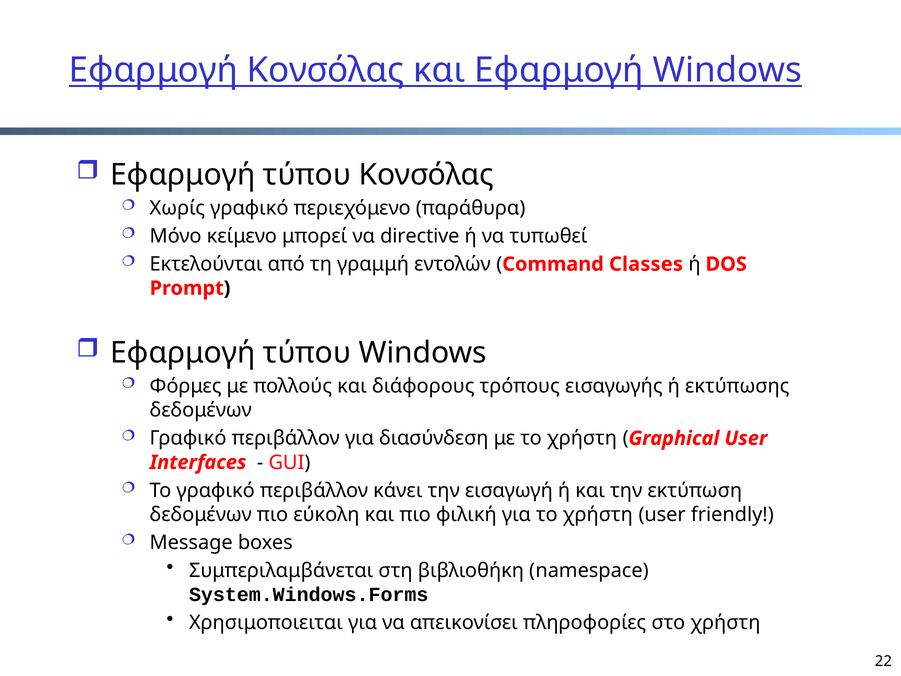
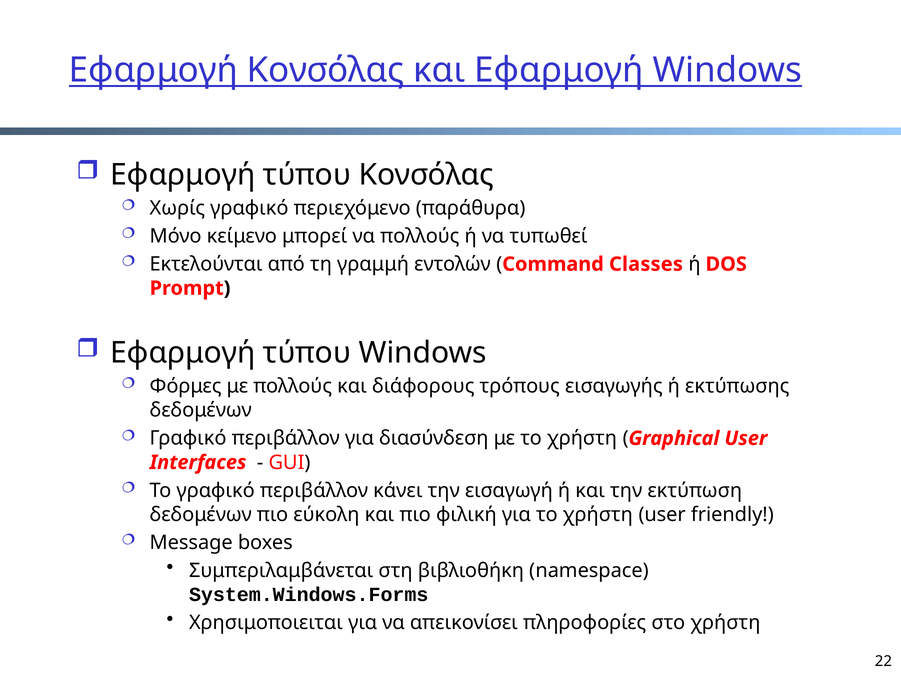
να directive: directive -> πολλούς (420, 236)
